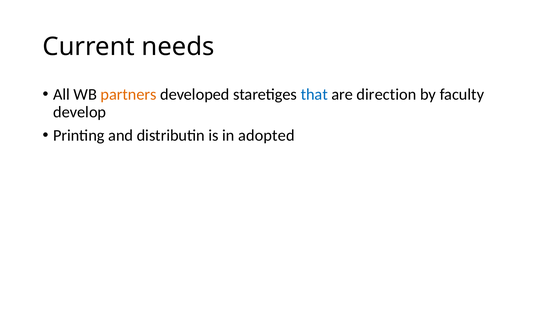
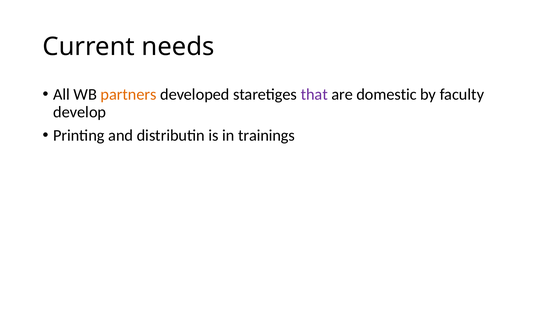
that colour: blue -> purple (314, 95)
direction: direction -> domestic (387, 95)
adopted: adopted -> trainings (267, 136)
